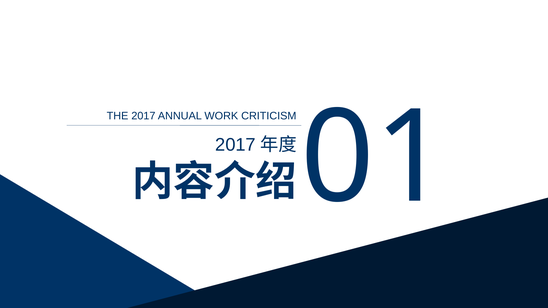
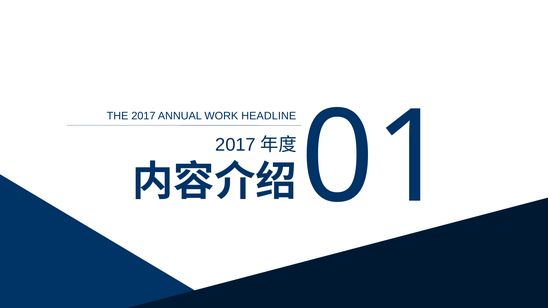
CRITICISM: CRITICISM -> HEADLINE (269, 116)
